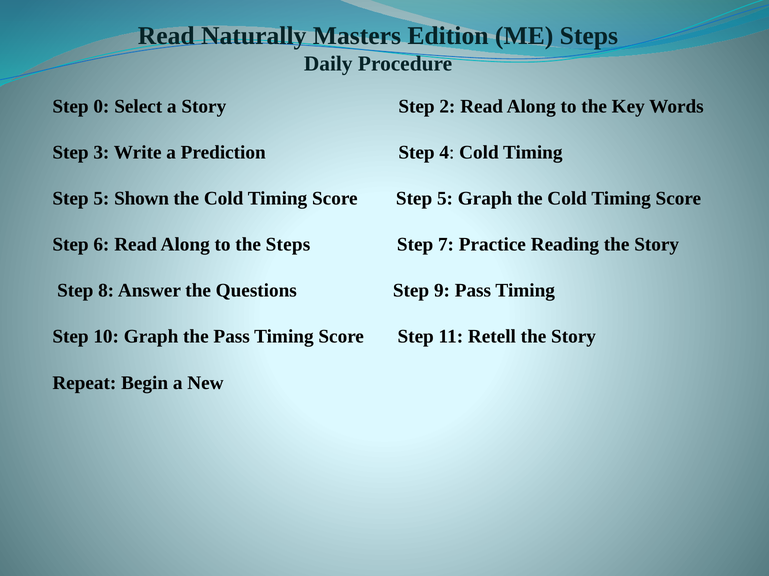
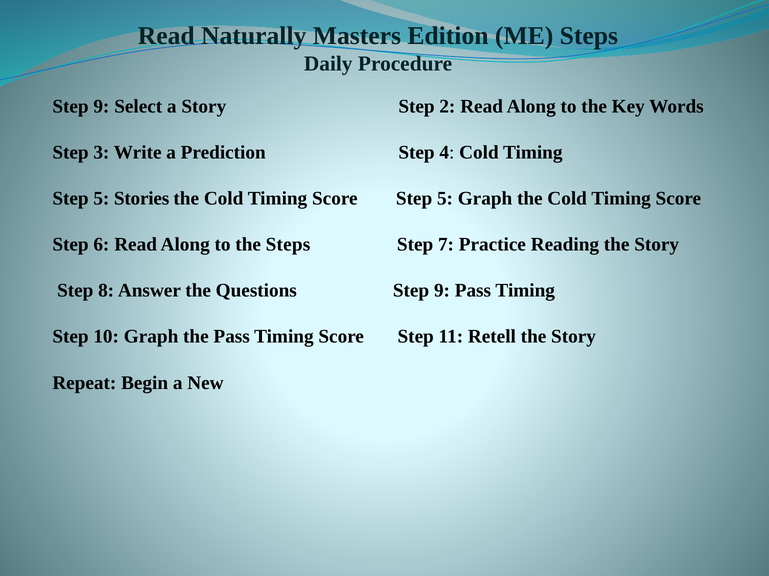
0: 0 -> 9 (101, 106)
Shown: Shown -> Stories (142, 199)
